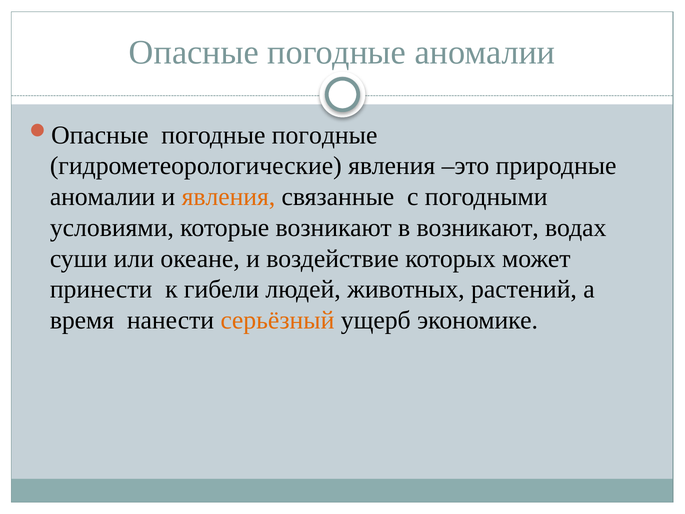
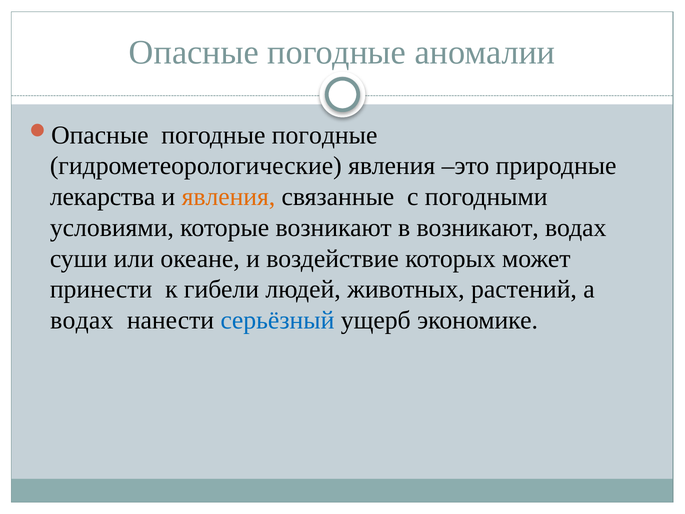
аномалии: аномалии -> лекарства (103, 197)
время: время -> водах (82, 320)
серьёзный colour: orange -> blue (277, 320)
